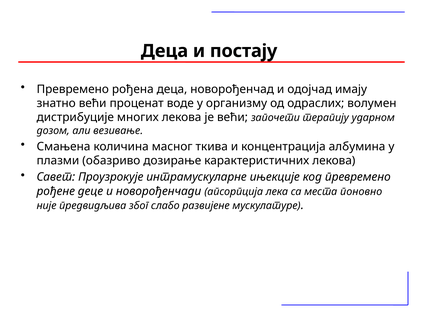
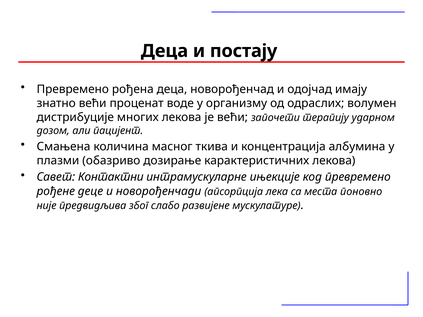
везивањe: везивањe -> пацијент (118, 131)
Проузрокује: Проузрокује -> Контактни (111, 177)
